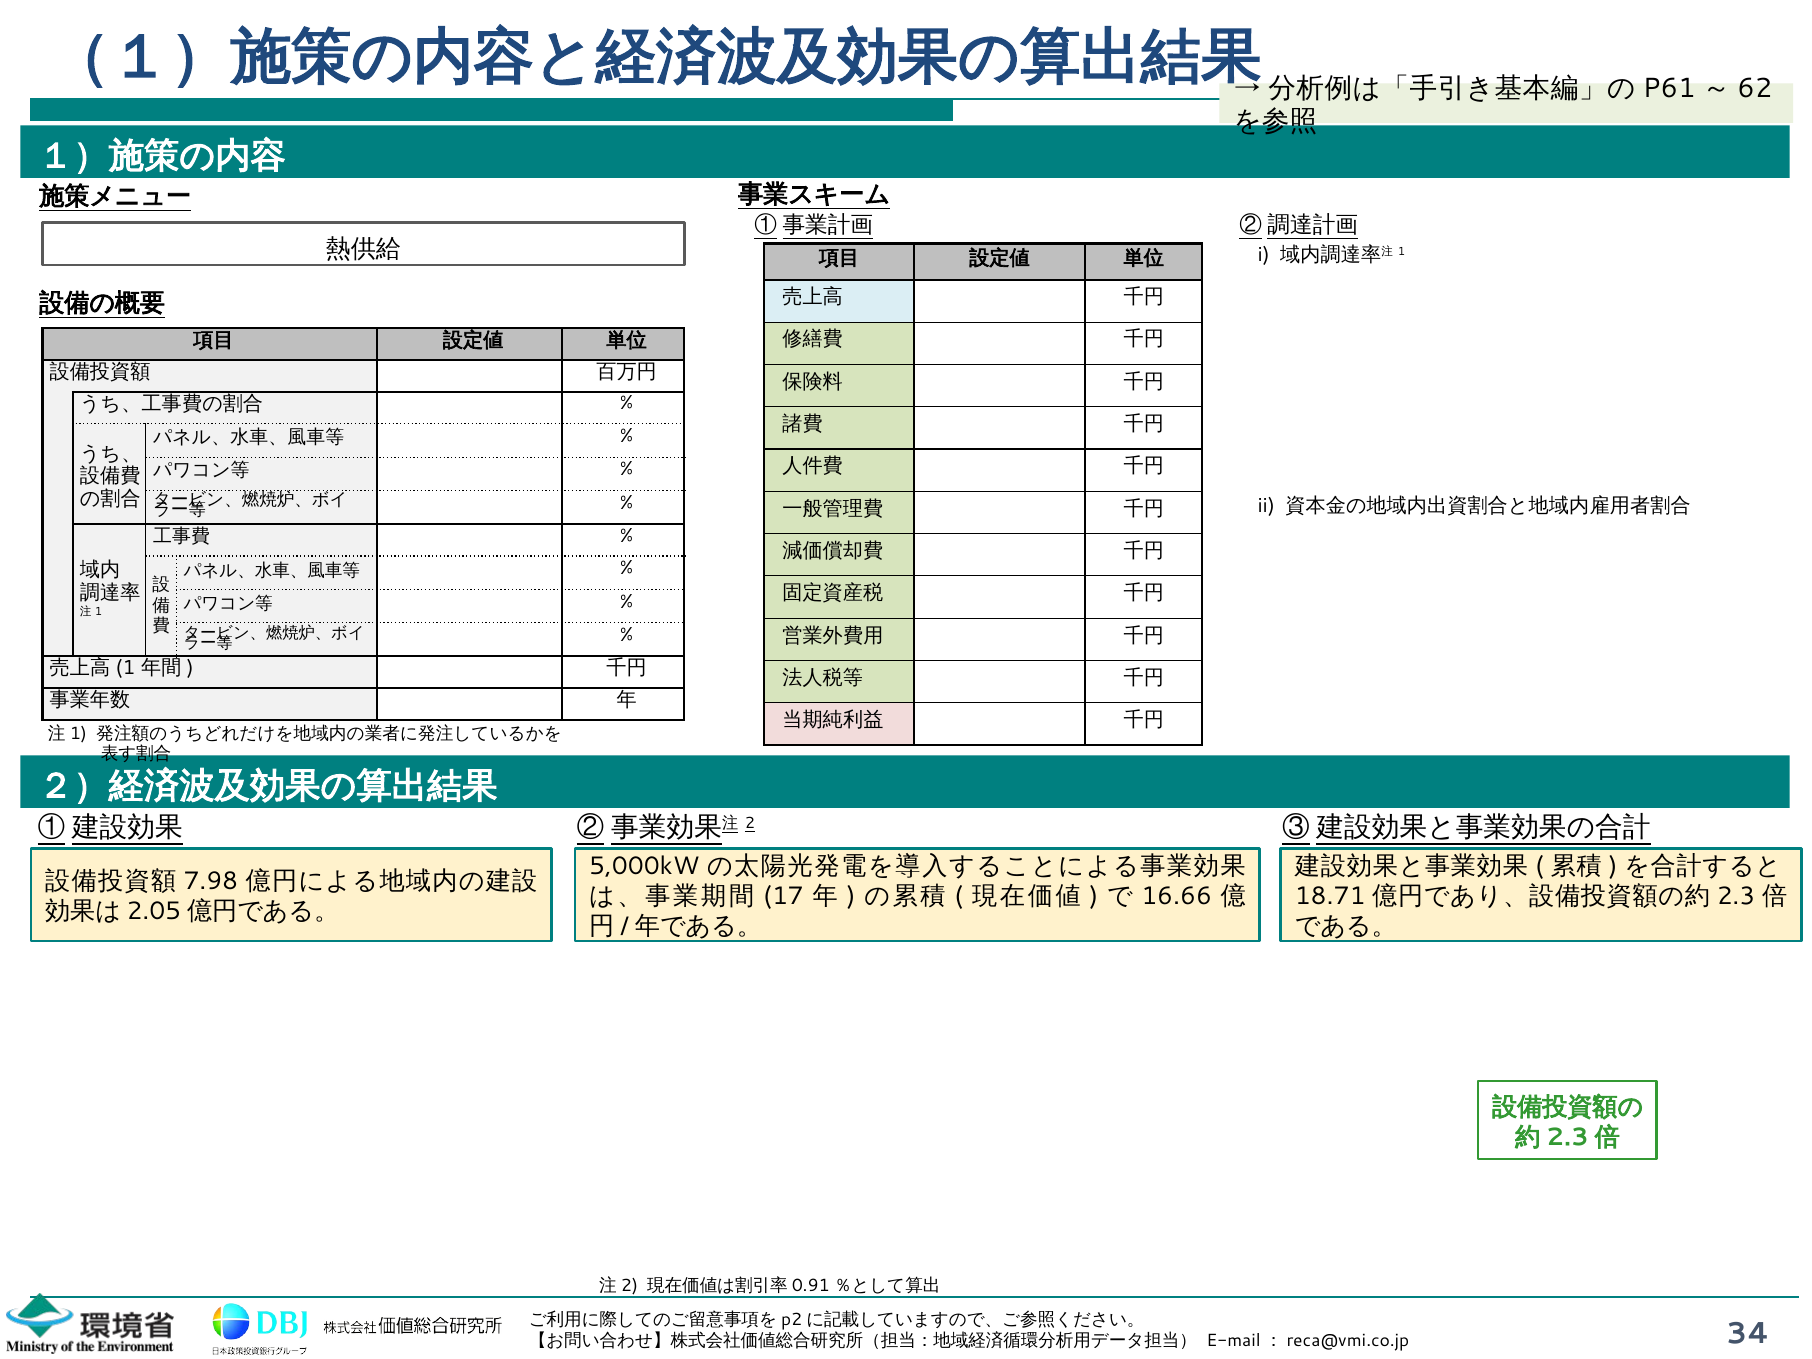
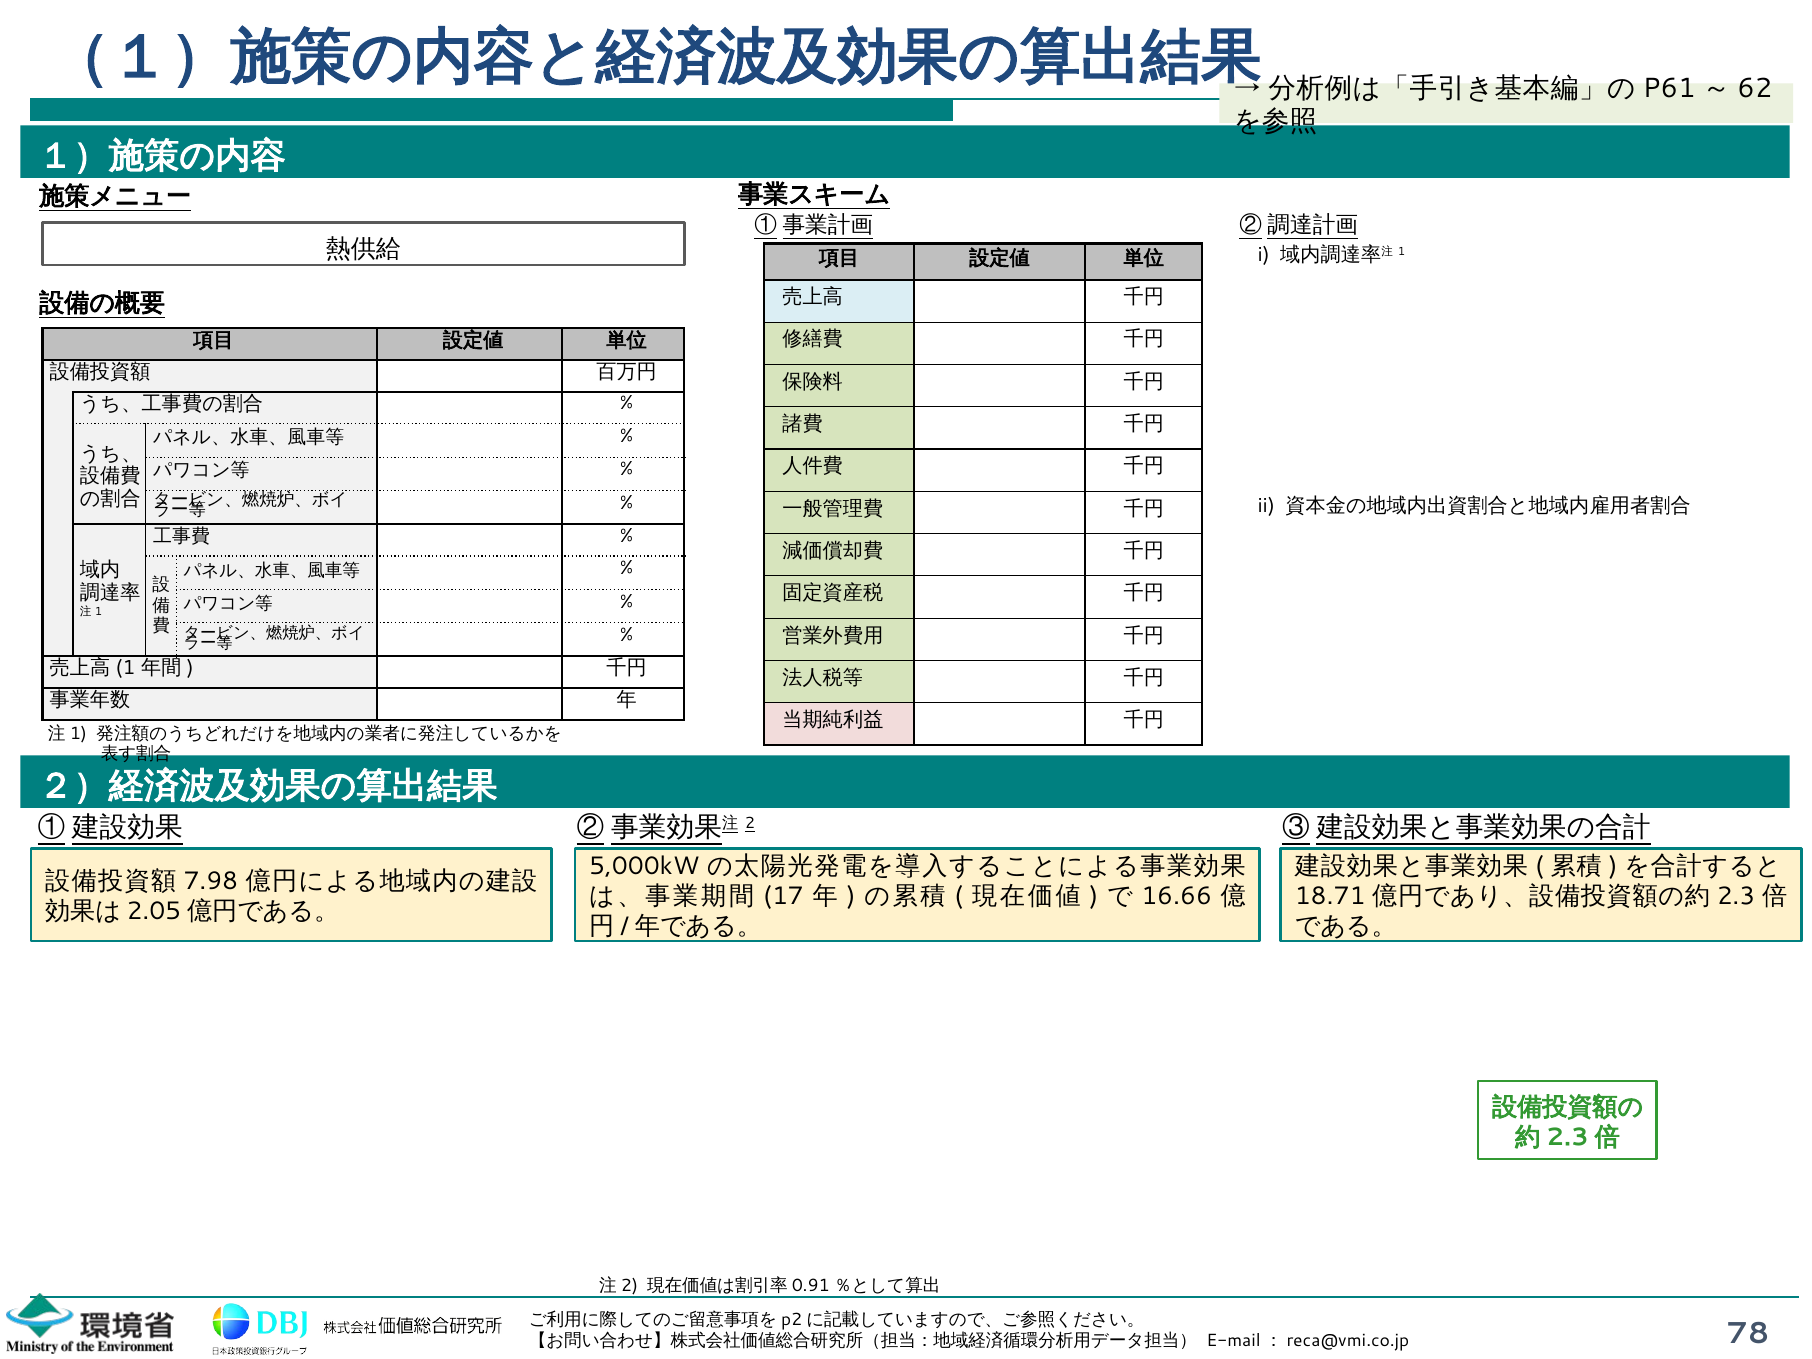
34: 34 -> 78 (1748, 1333)
